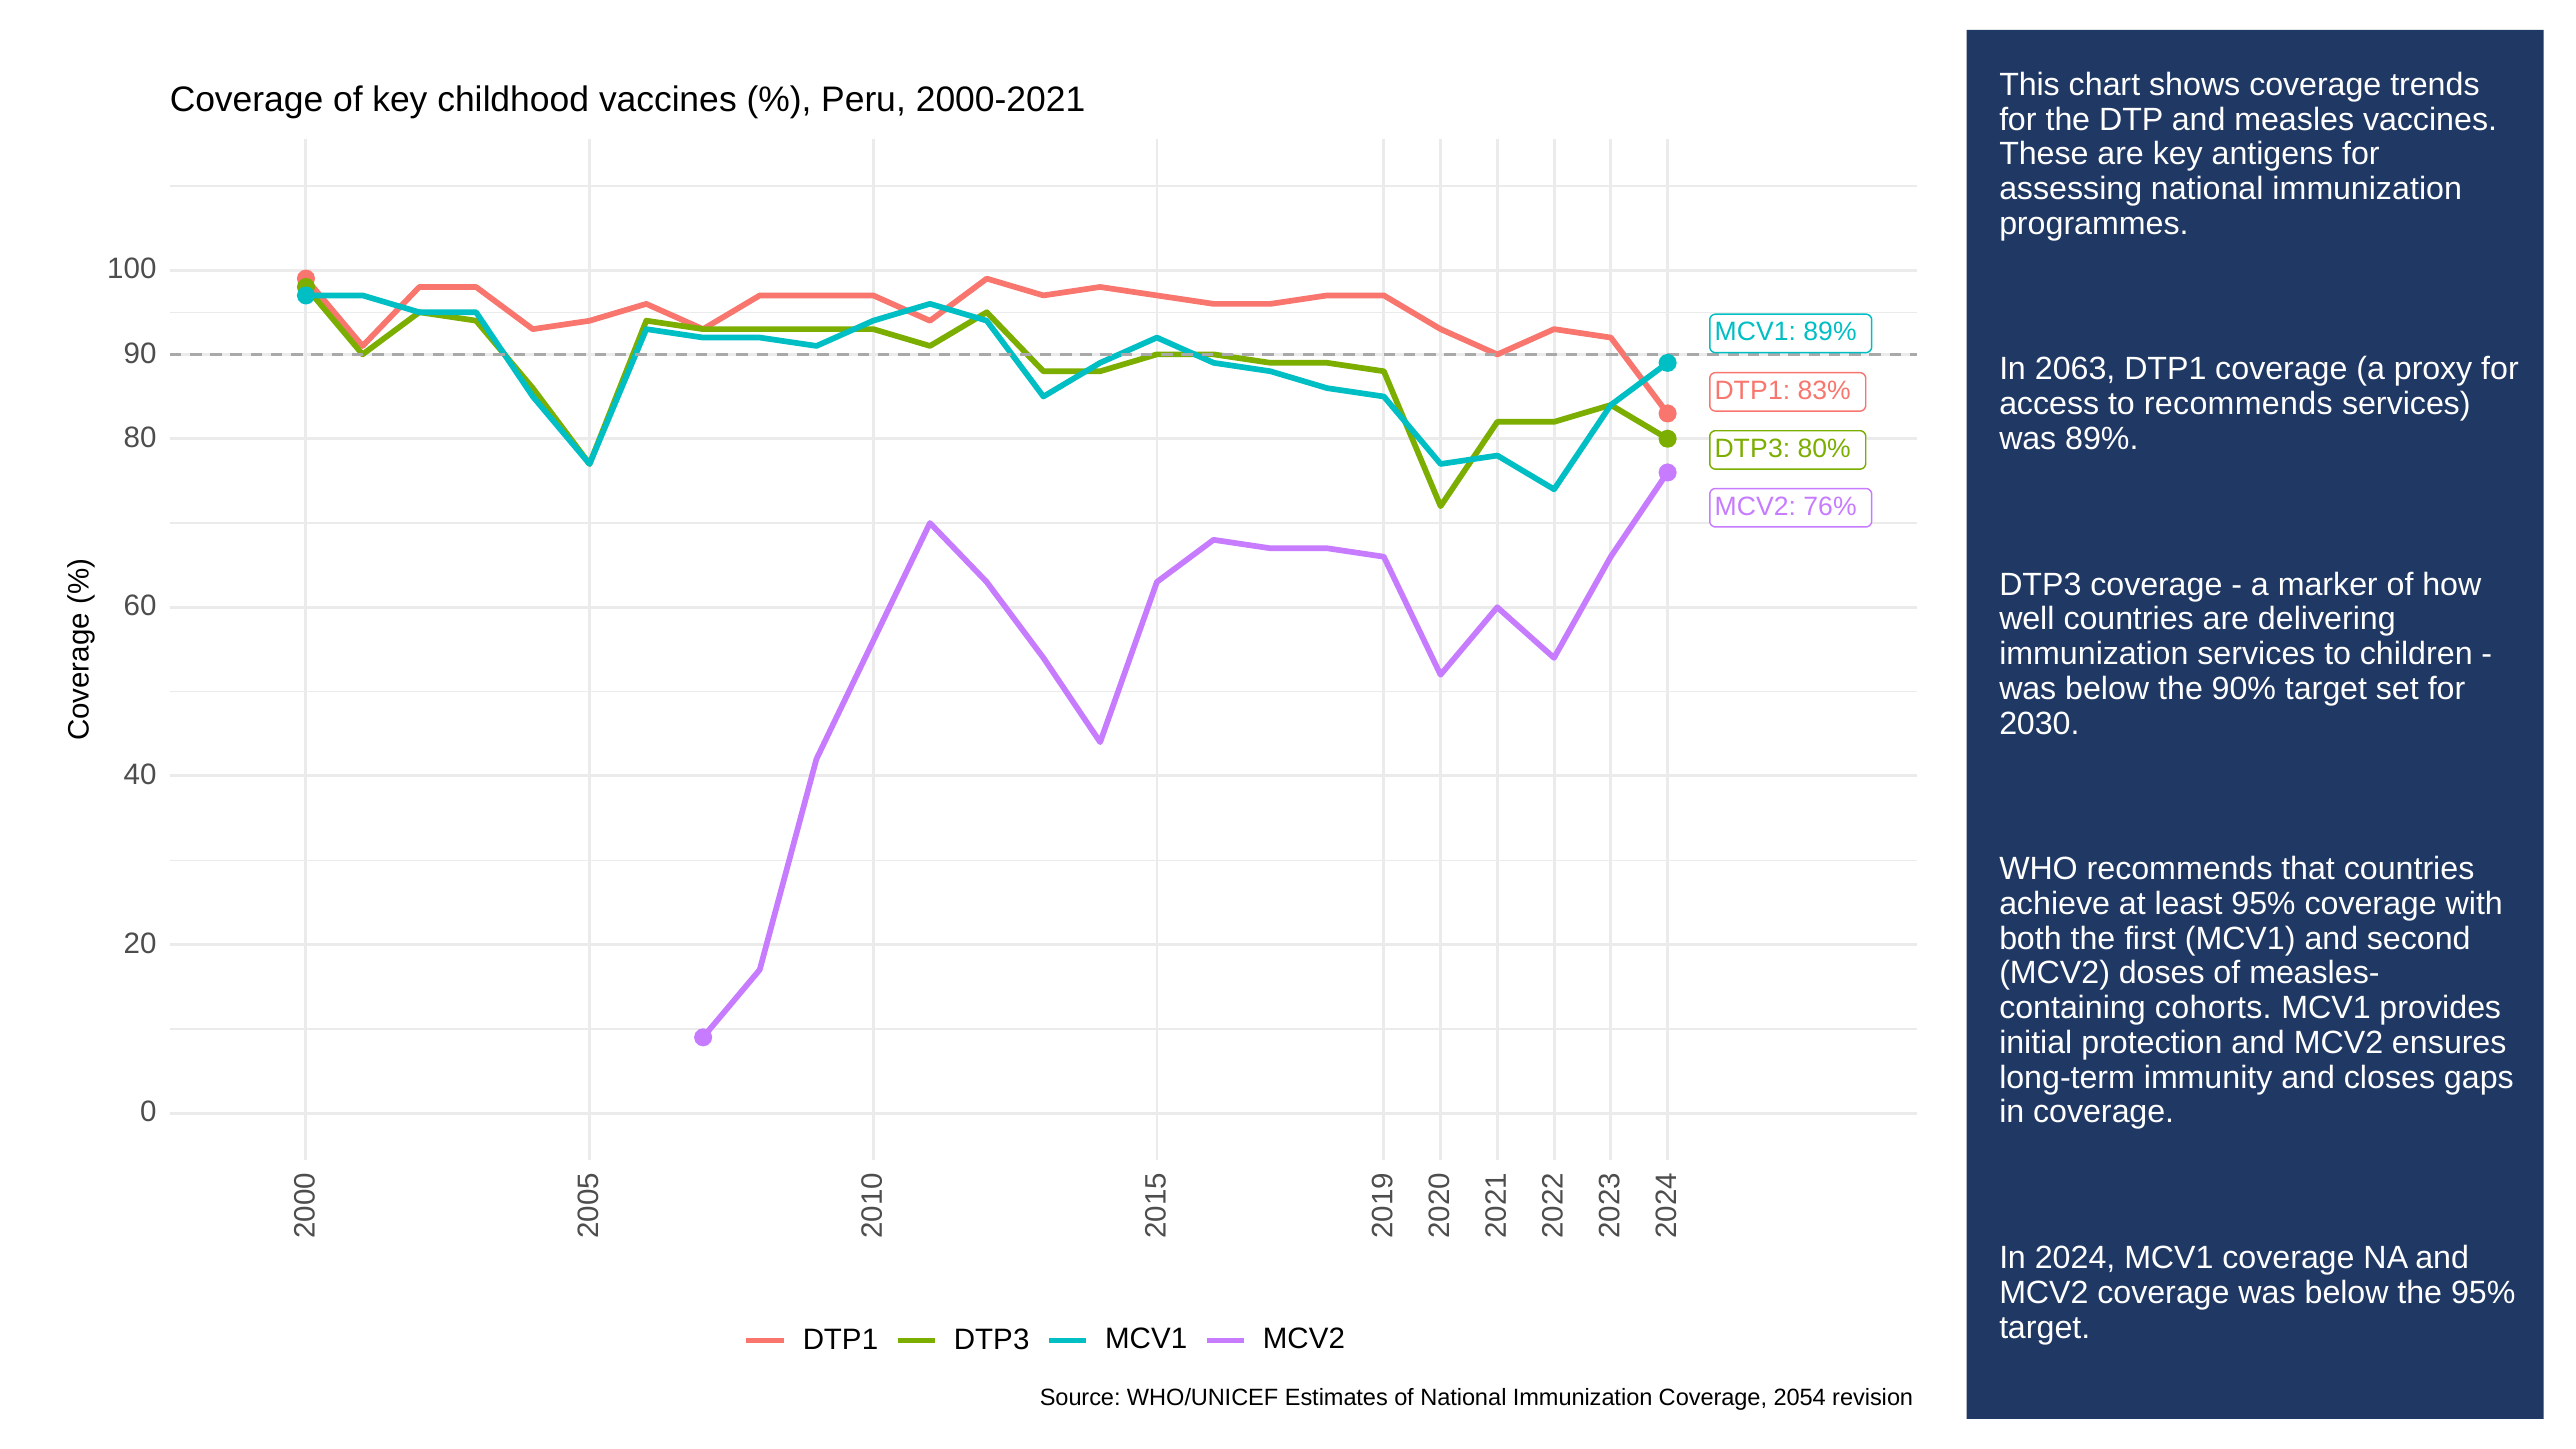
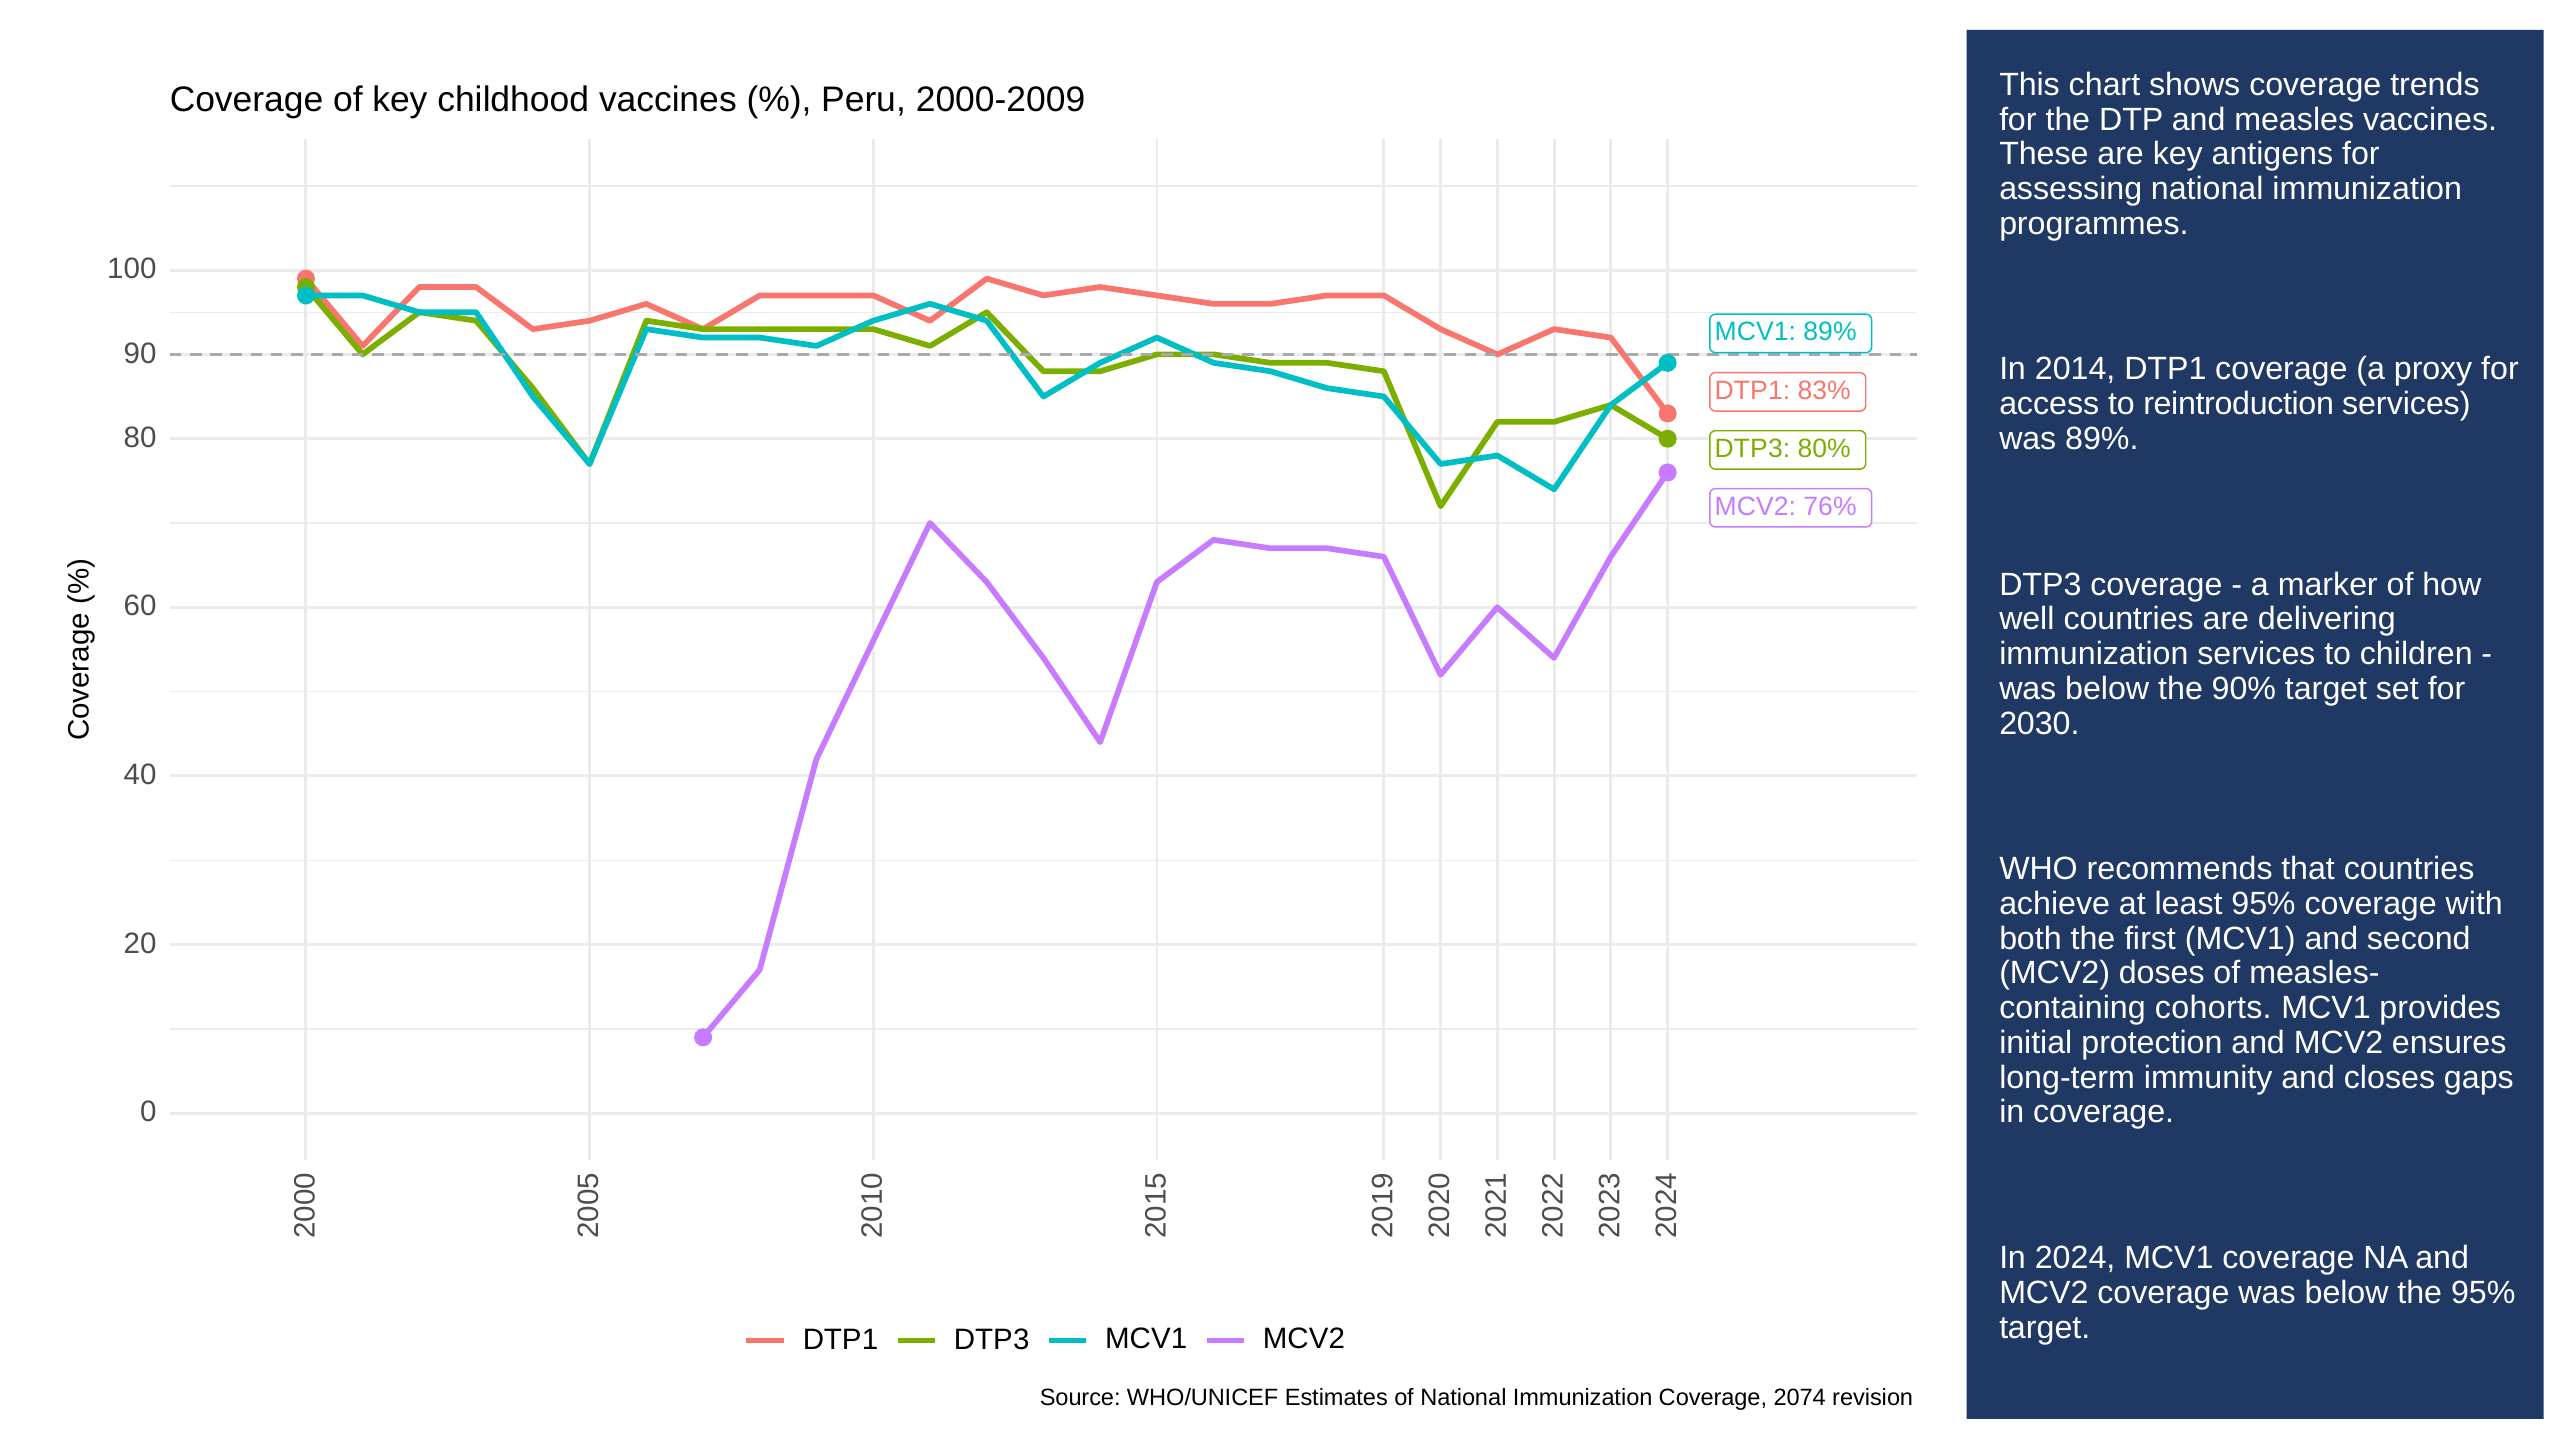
2000-2021: 2000-2021 -> 2000-2009 (1001, 100)
2063: 2063 -> 2014 (2075, 369)
to recommends: recommends -> reintroduction (2239, 404)
2054: 2054 -> 2074 (1800, 1398)
